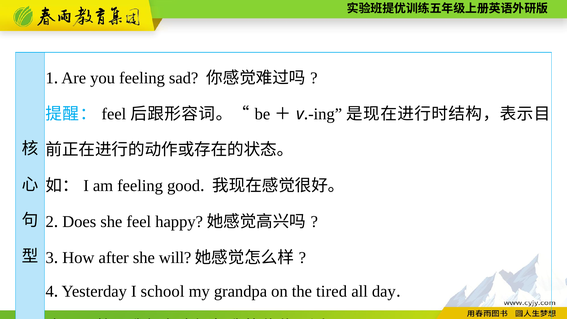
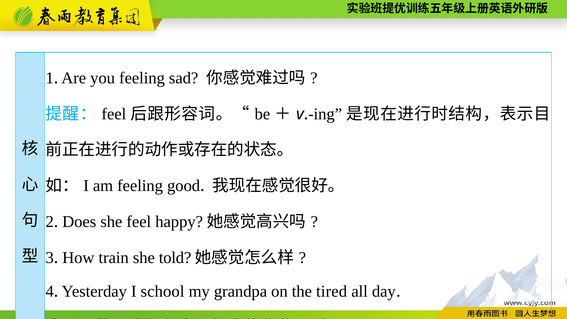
after: after -> train (114, 258)
will: will -> told (175, 258)
